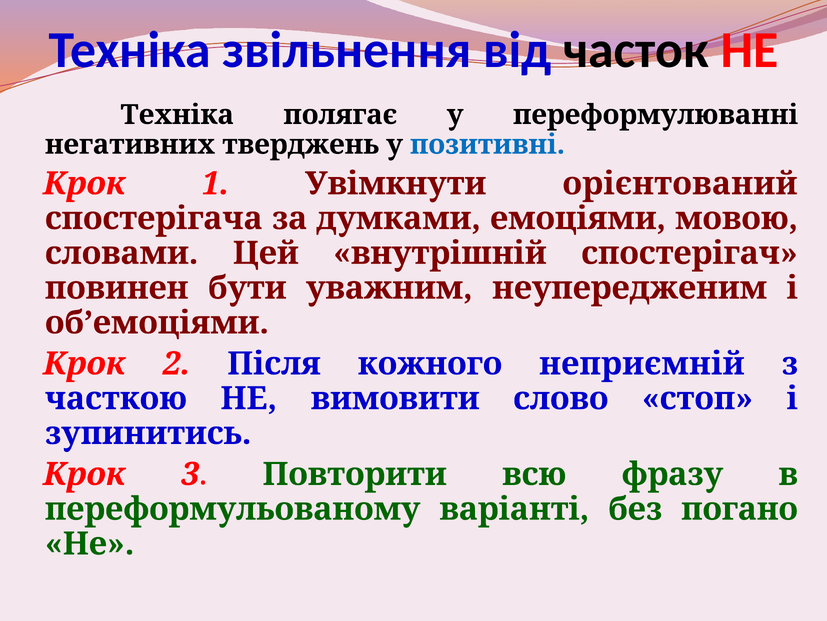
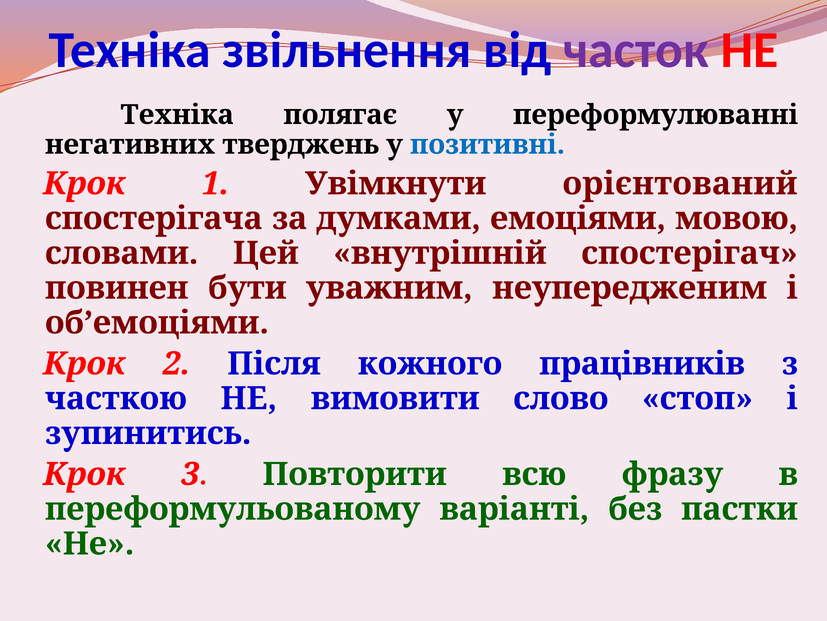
часток colour: black -> purple (636, 50)
неприємній: неприємній -> працівників (642, 363)
погано: погано -> пастки (740, 508)
